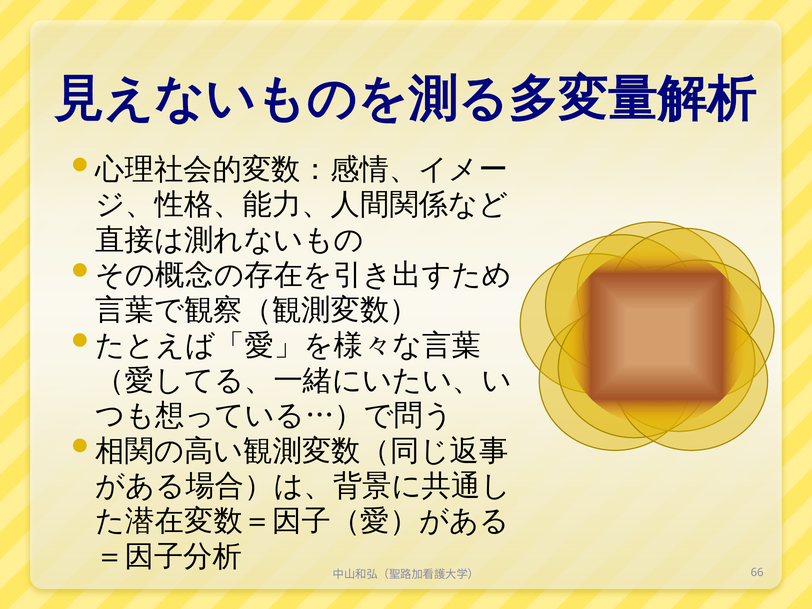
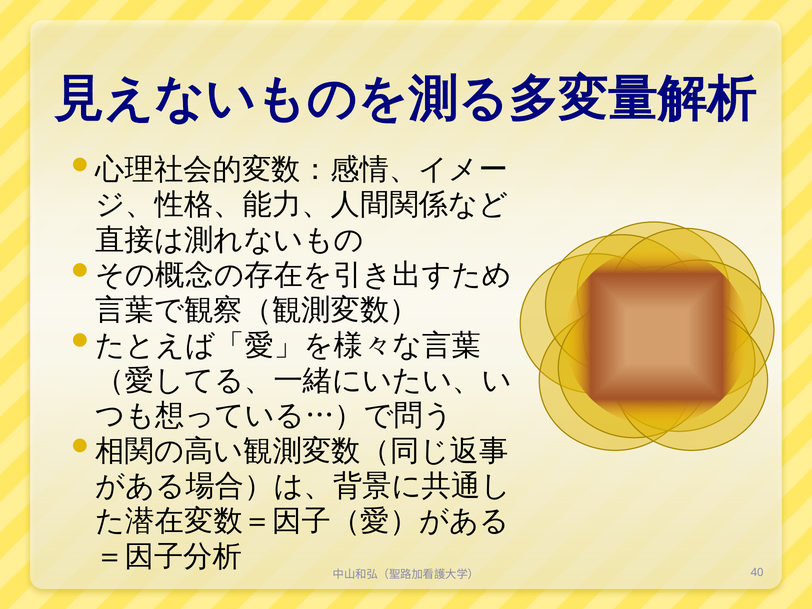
66: 66 -> 40 (757, 573)
